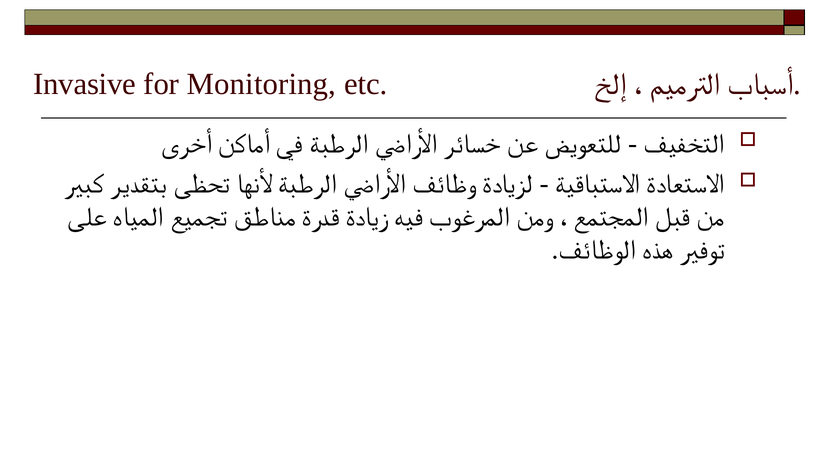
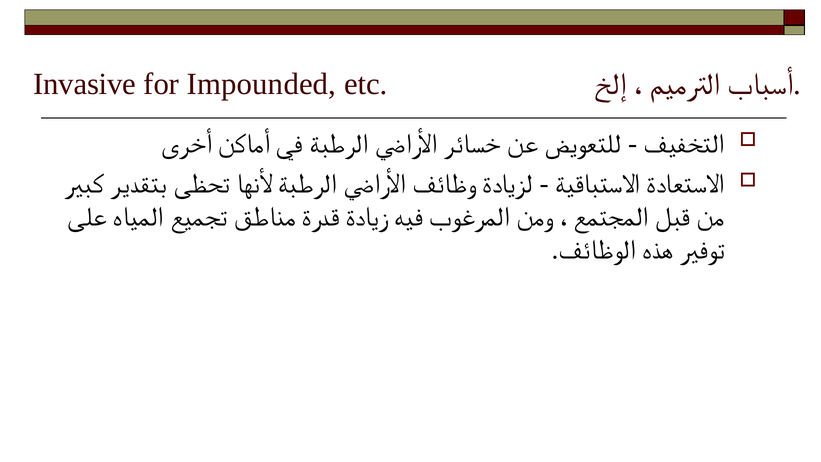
Monitoring: Monitoring -> Impounded (261, 84)
